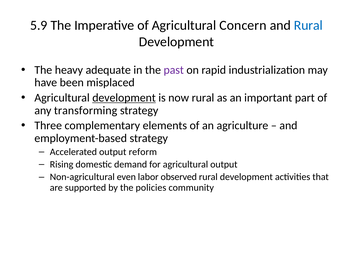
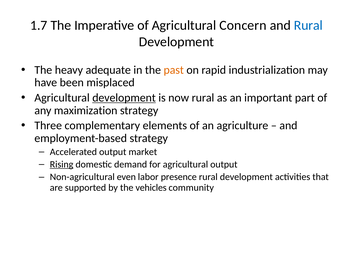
5.9: 5.9 -> 1.7 (39, 25)
past colour: purple -> orange (174, 70)
transforming: transforming -> maximization (86, 110)
reform: reform -> market (143, 152)
Rising underline: none -> present (62, 164)
observed: observed -> presence (179, 177)
policies: policies -> vehicles (151, 187)
